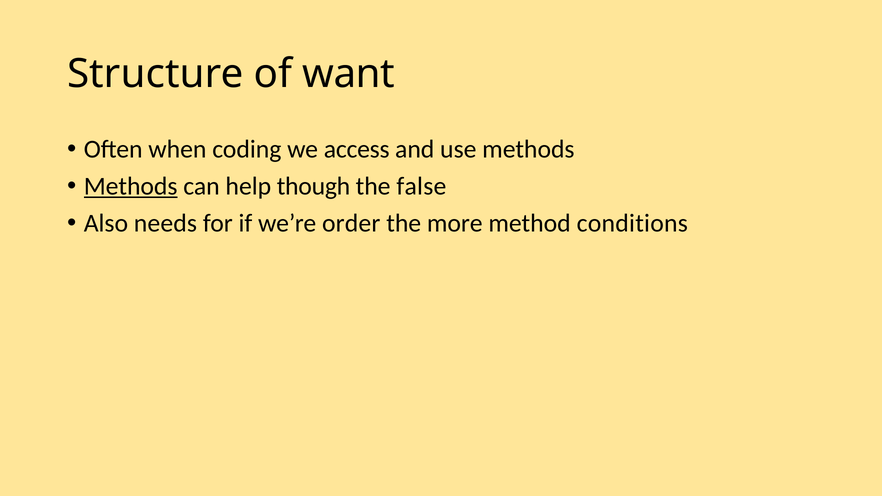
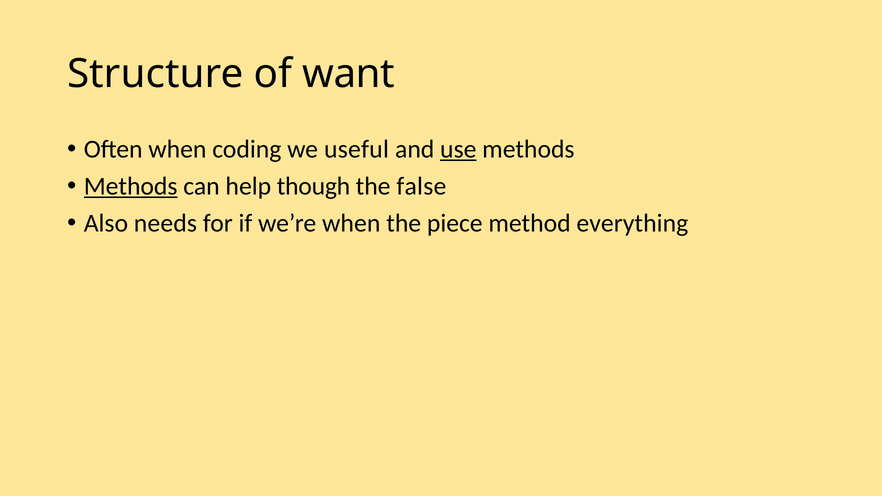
access: access -> useful (356, 149)
use underline: none -> present (458, 149)
we’re order: order -> when (351, 223)
more: more -> piece (455, 223)
conditions: conditions -> everything (632, 223)
